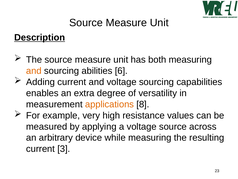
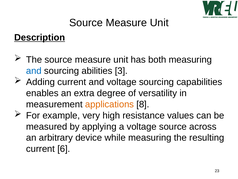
and colour: orange -> blue (34, 71)
6: 6 -> 3 (121, 71)
3: 3 -> 6 (64, 148)
